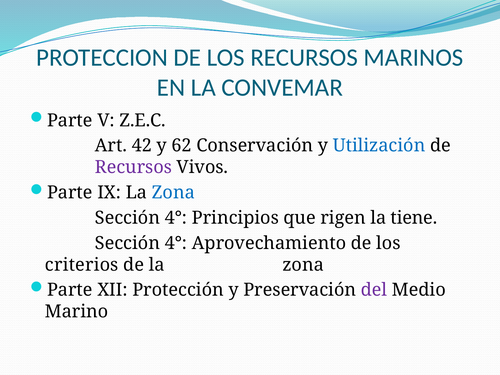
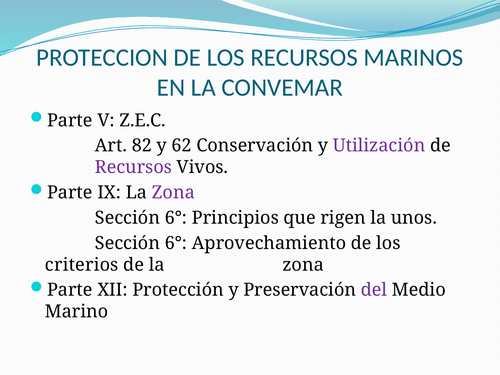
42: 42 -> 82 (142, 146)
Utilización colour: blue -> purple (379, 146)
Zona colour: blue -> purple (173, 193)
4°: 4° -> 6° (176, 218)
tiene: tiene -> unos (414, 218)
4°: 4° -> 6° (176, 243)
